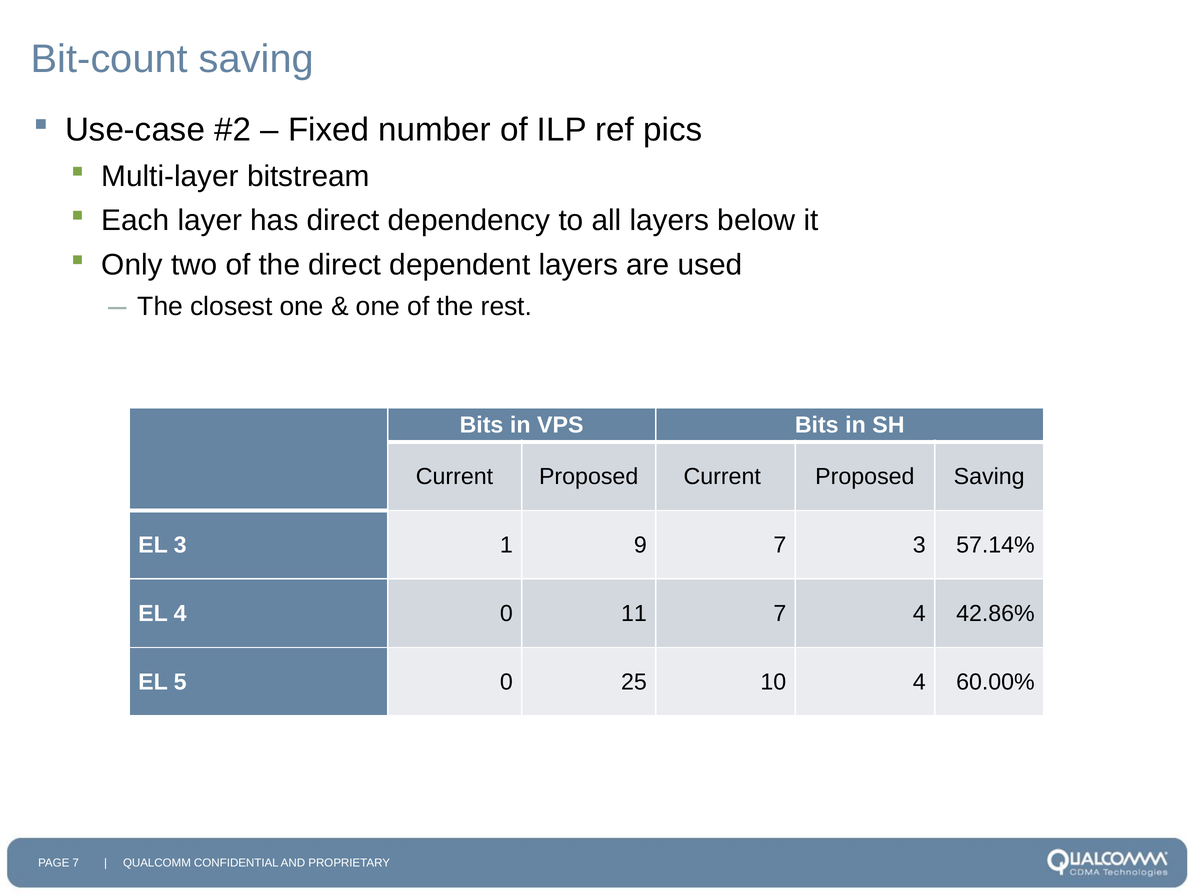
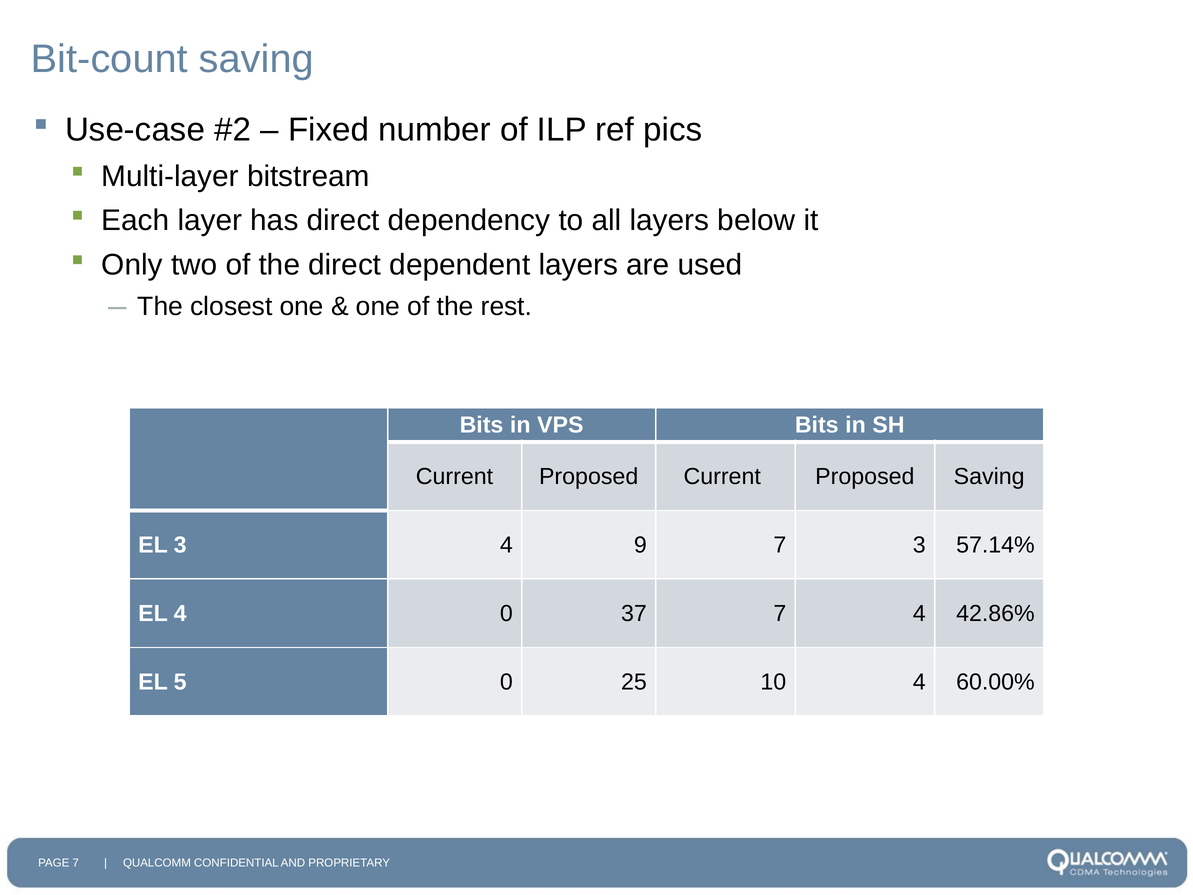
3 1: 1 -> 4 (506, 545)
11: 11 -> 37 (634, 613)
